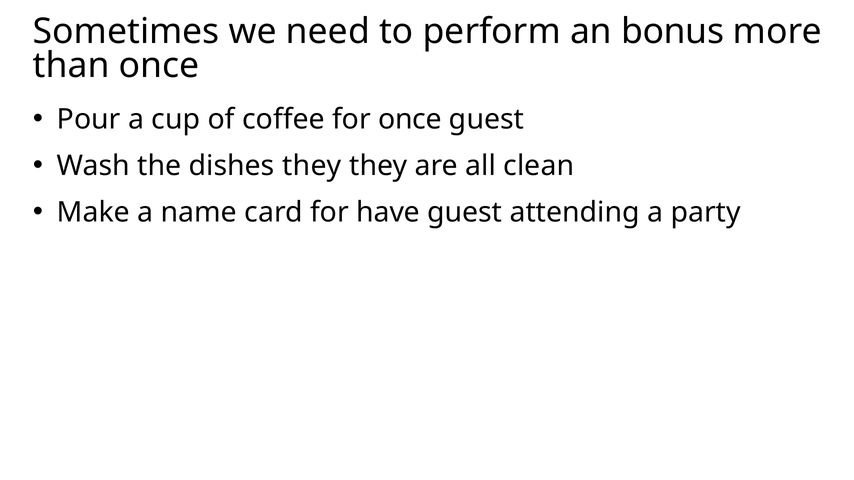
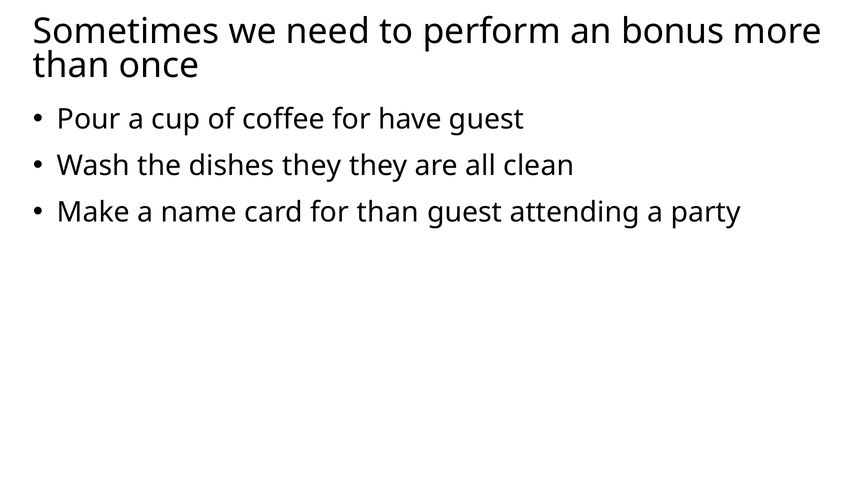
for once: once -> have (410, 119)
for have: have -> than (388, 213)
